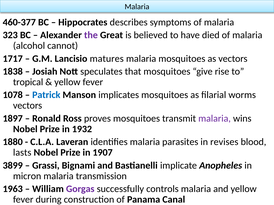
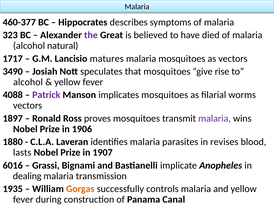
cannot: cannot -> natural (63, 46)
1838: 1838 -> 3490 (13, 72)
tropical: tropical -> alcohol (28, 82)
1078: 1078 -> 4088 (13, 95)
Patrick colour: blue -> purple (46, 95)
1932: 1932 -> 1906 (82, 129)
3899: 3899 -> 6016 (13, 166)
micron: micron -> dealing (27, 176)
1963: 1963 -> 1935 (13, 189)
Gorgas colour: purple -> orange (80, 189)
